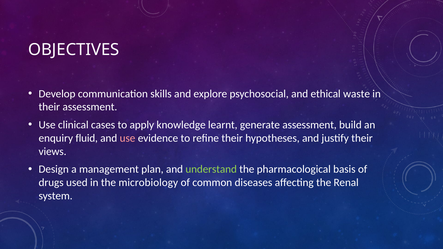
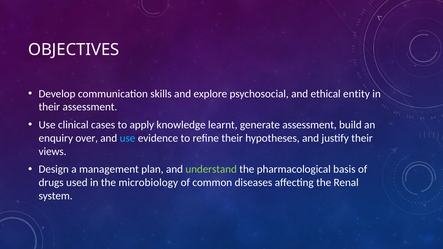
waste: waste -> entity (356, 94)
fluid: fluid -> over (87, 138)
use colour: pink -> light blue (128, 138)
